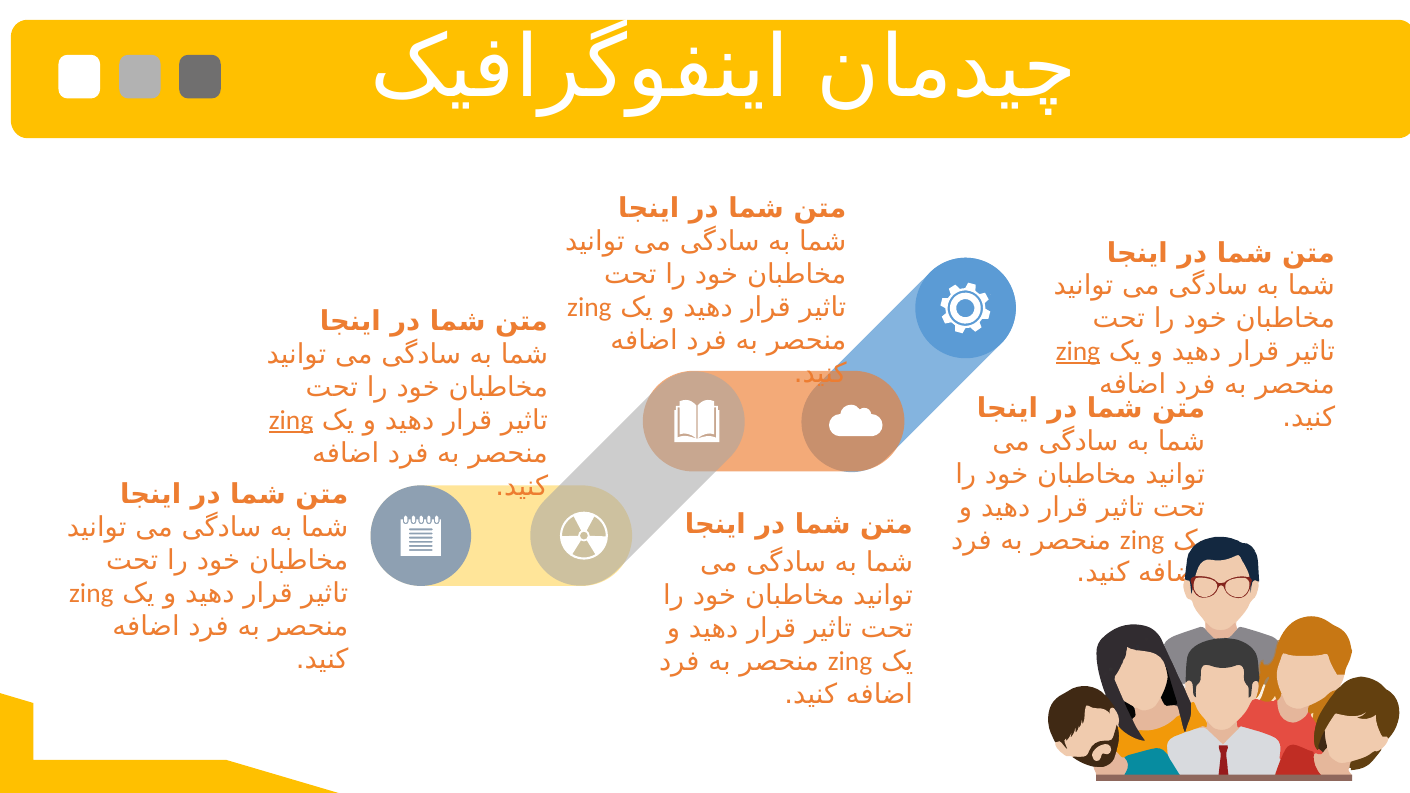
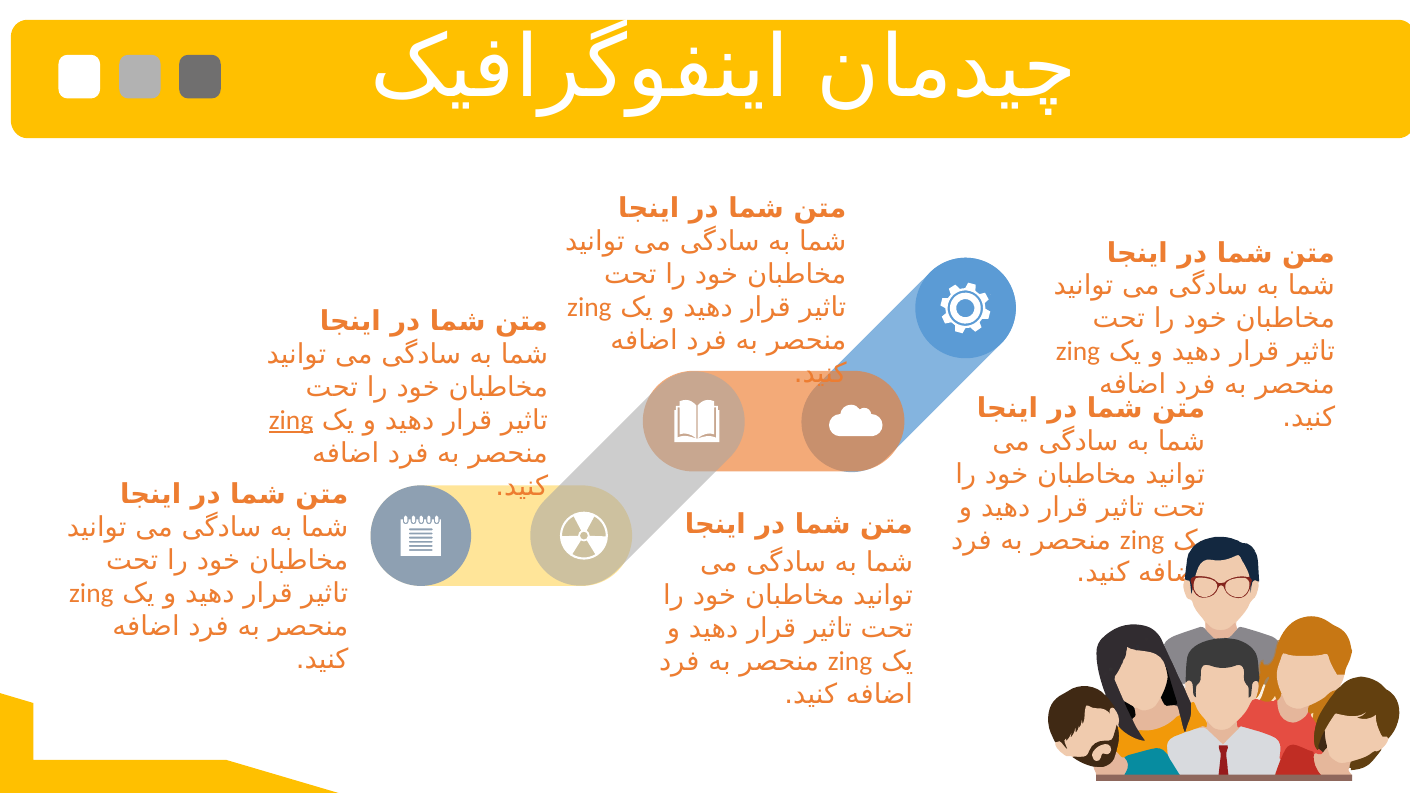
zing underline: present -> none (1078, 352)
